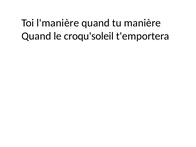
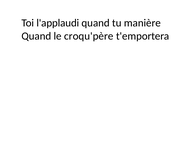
l'manière: l'manière -> l'applaudi (58, 23)
croqu'soleil: croqu'soleil -> croqu'père (89, 36)
